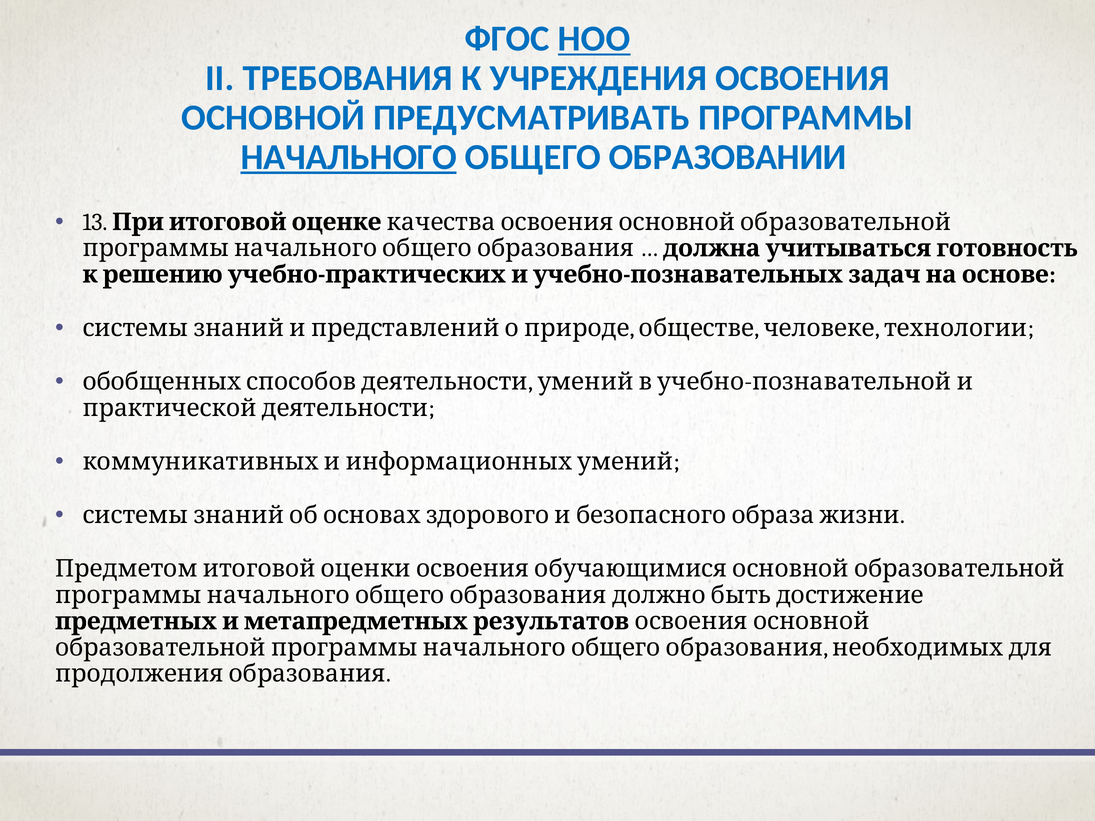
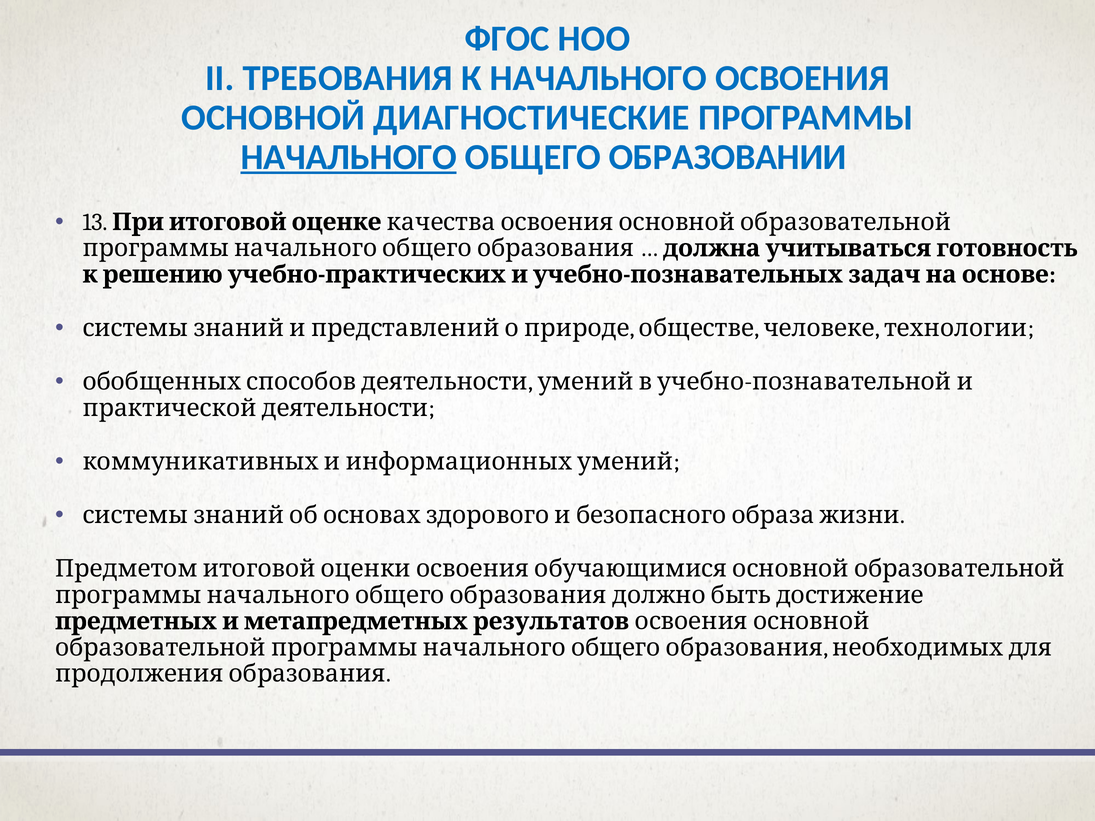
НОО underline: present -> none (594, 39)
К УЧРЕЖДЕНИЯ: УЧРЕЖДЕНИЯ -> НАЧАЛЬНОГО (599, 78)
ПРЕДУСМАТРИВАТЬ: ПРЕДУСМАТРИВАТЬ -> ДИАГНОСТИЧЕСКИЕ (532, 118)
